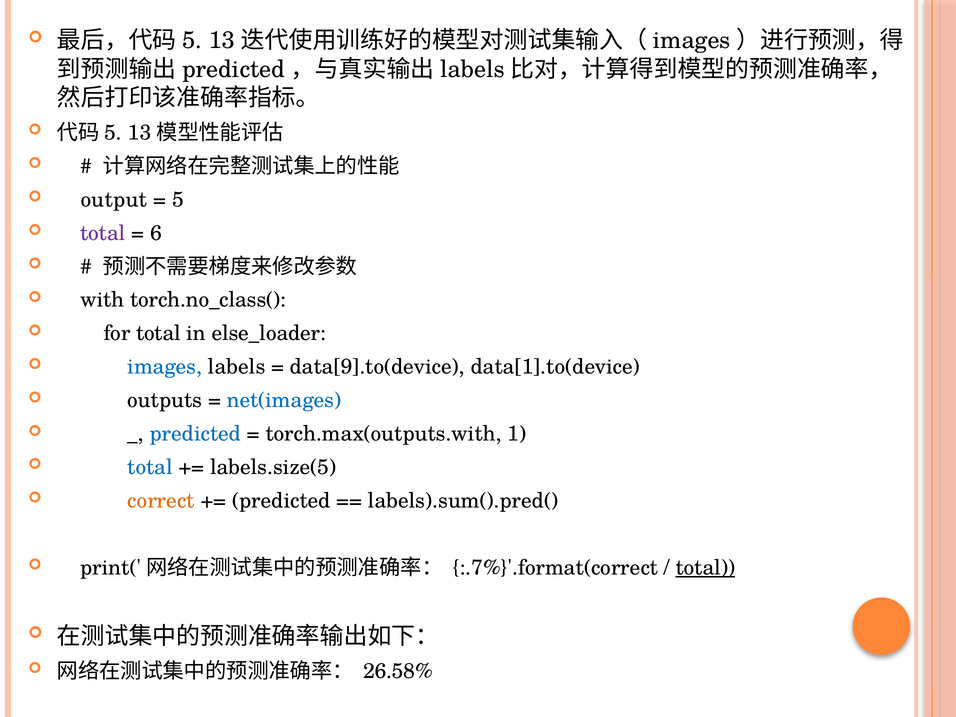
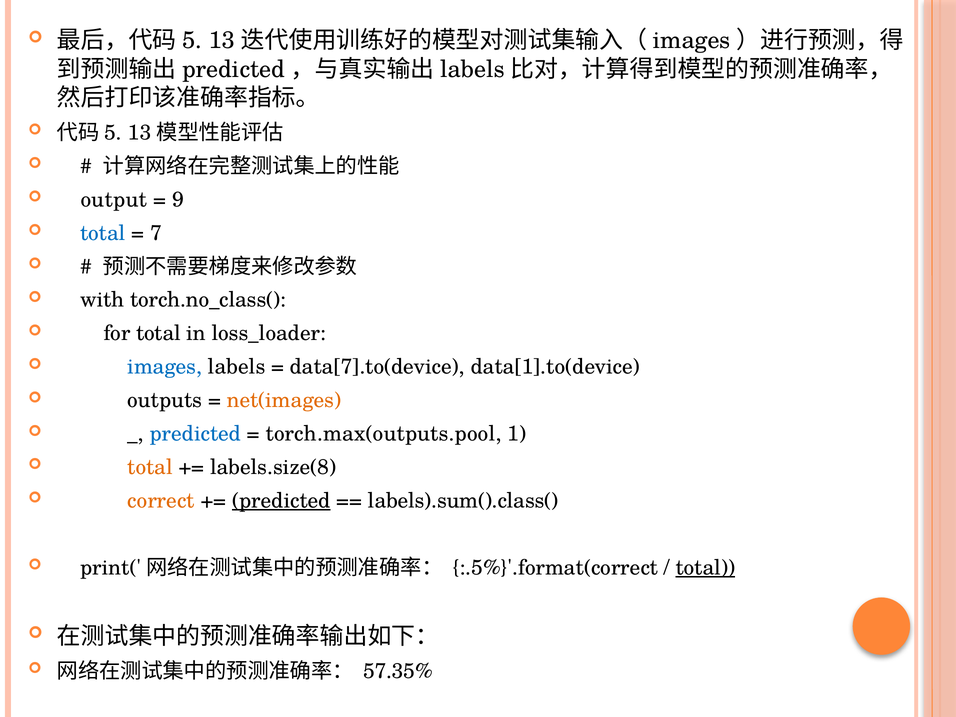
5: 5 -> 9 (178, 200)
total colour: purple -> blue (103, 233)
6: 6 -> 7 (156, 233)
else_loader: else_loader -> loss_loader (269, 333)
data[9].to(device: data[9].to(device -> data[7].to(device (377, 367)
net(images colour: blue -> orange (284, 400)
torch.max(outputs.with: torch.max(outputs.with -> torch.max(outputs.pool (384, 434)
total colour: blue -> orange (150, 467)
labels.size(5: labels.size(5 -> labels.size(8 (273, 467)
predicted underline: none -> present (281, 501)
labels).sum().pred(: labels).sum().pred( -> labels).sum().class( (463, 501)
:.7%}'.format(correct: :.7%}'.format(correct -> :.5%}'.format(correct (555, 568)
26.58%: 26.58% -> 57.35% (398, 671)
